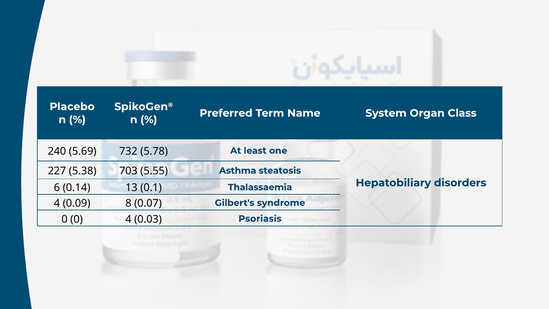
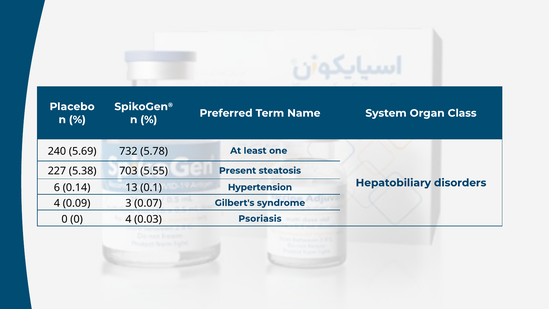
Asthma: Asthma -> Present (238, 171)
Thalassaemia: Thalassaemia -> Hypertension (260, 187)
8: 8 -> 3 (128, 203)
